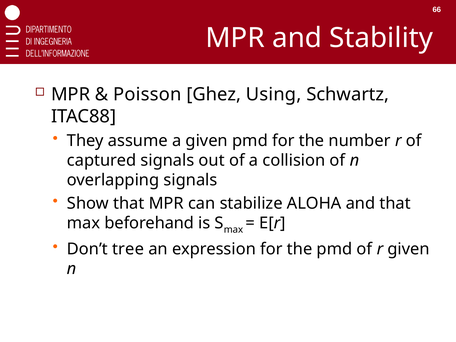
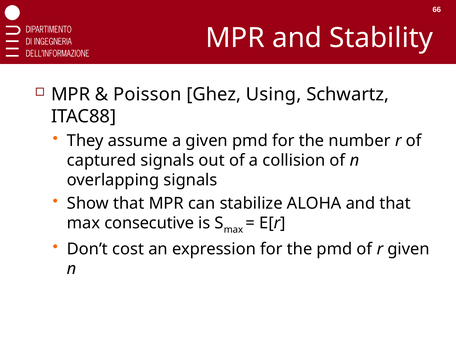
beforehand: beforehand -> consecutive (149, 223)
tree: tree -> cost (128, 249)
